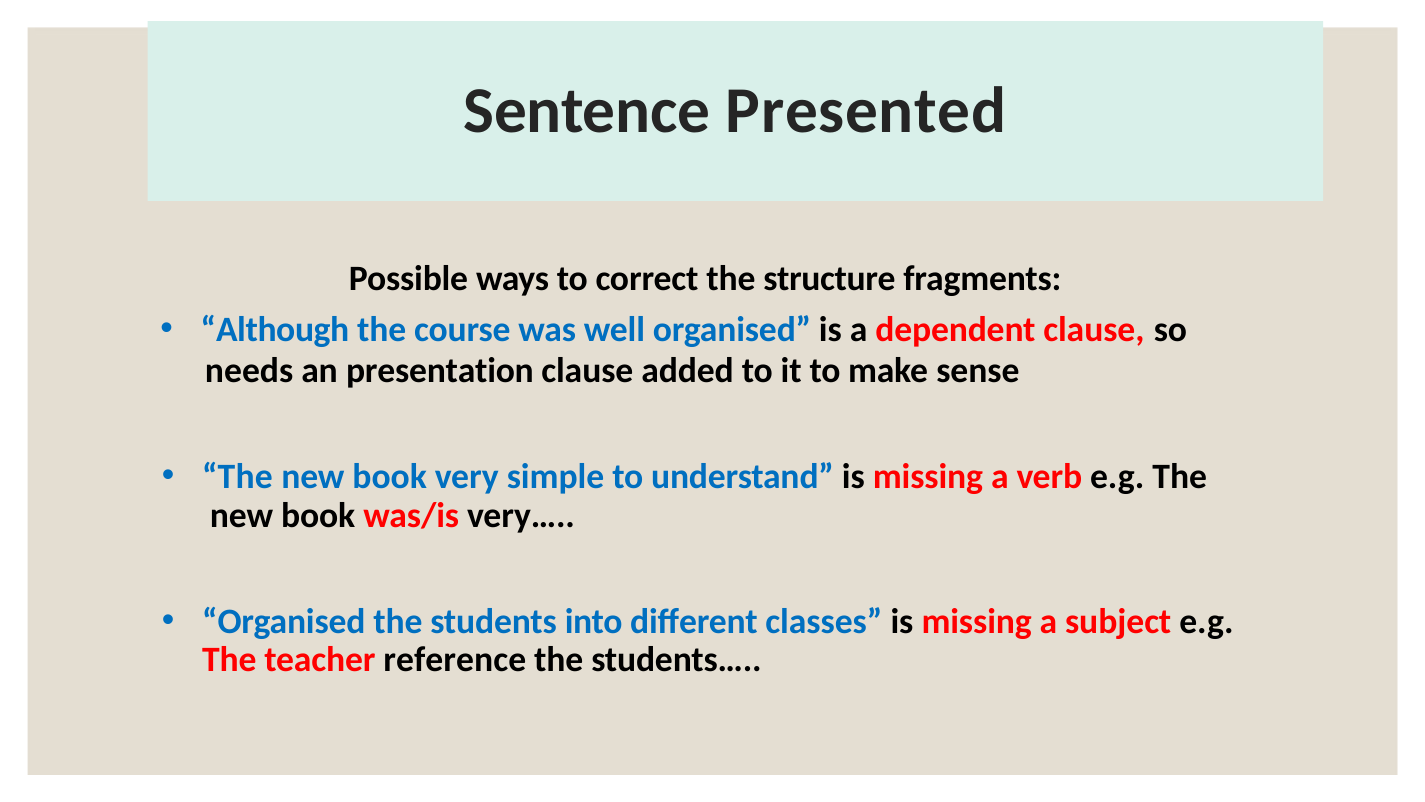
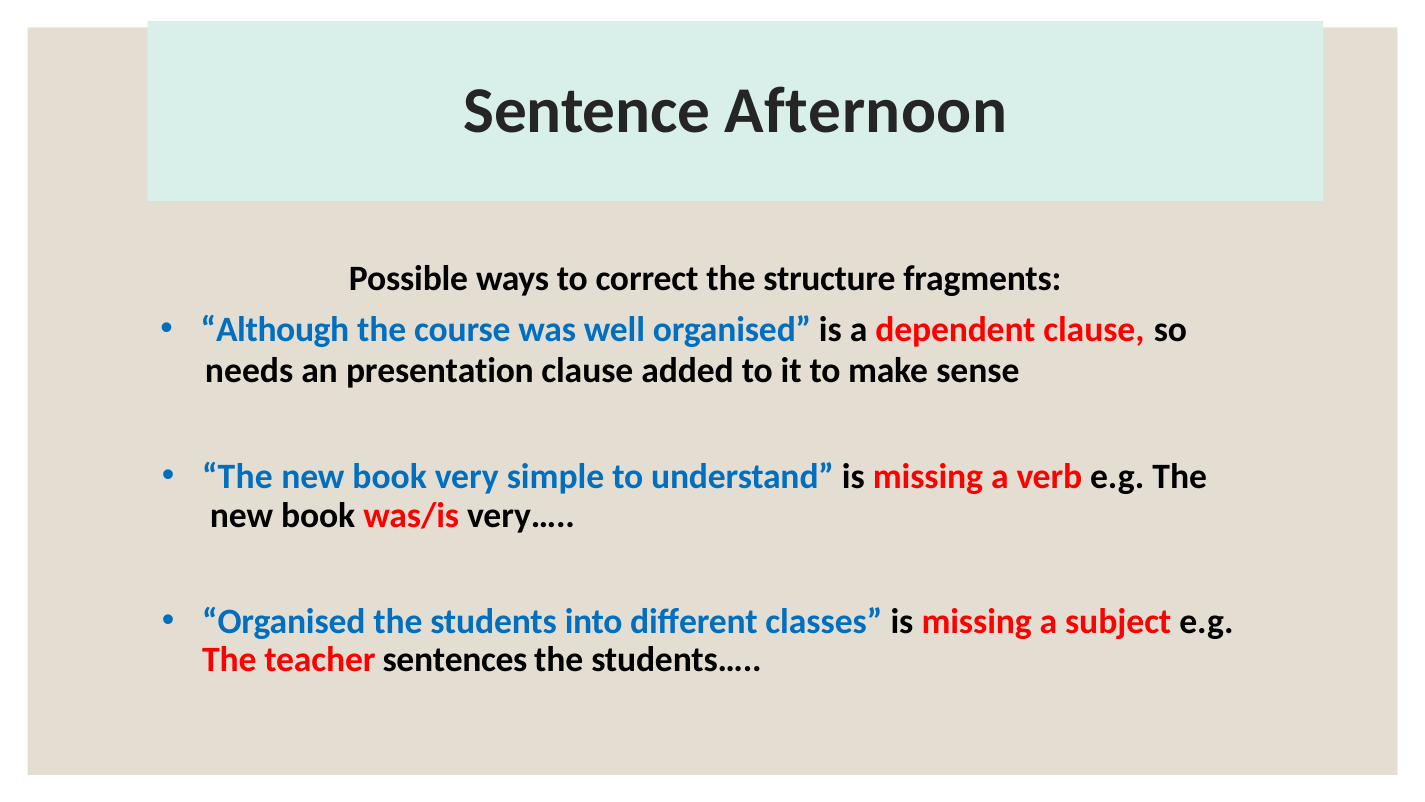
Presented: Presented -> Afternoon (866, 111)
reference: reference -> sentences (455, 659)
